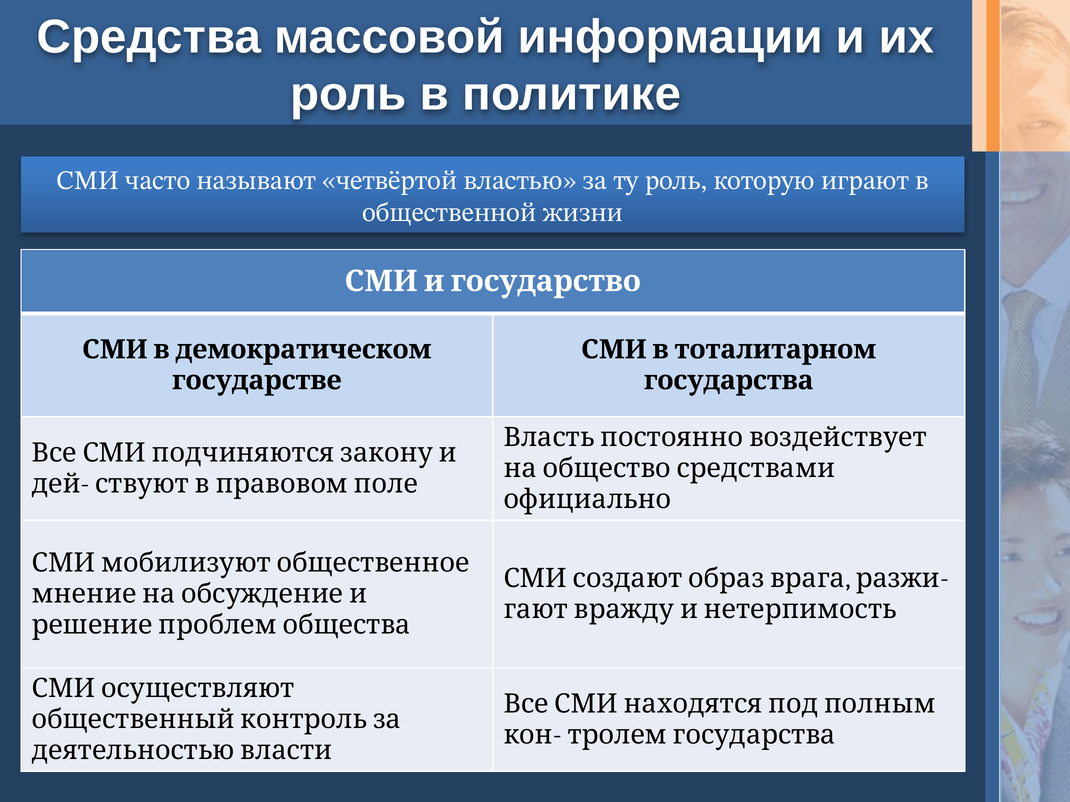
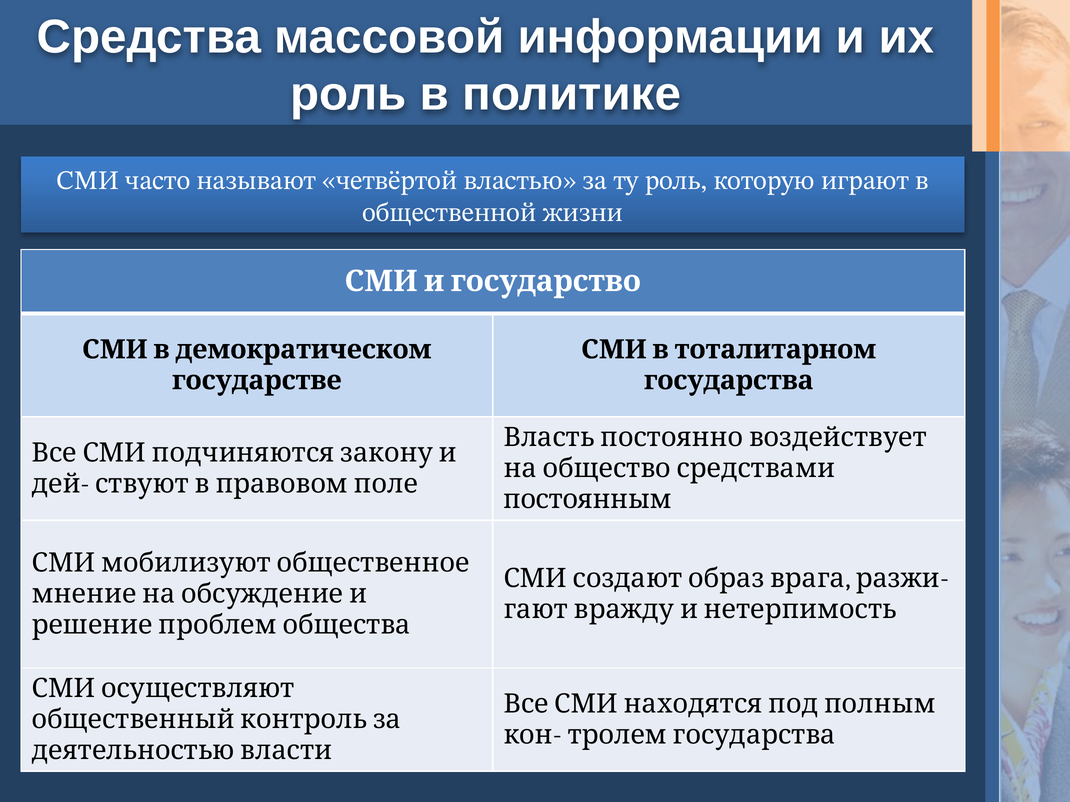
официально: официально -> постоянным (587, 500)
